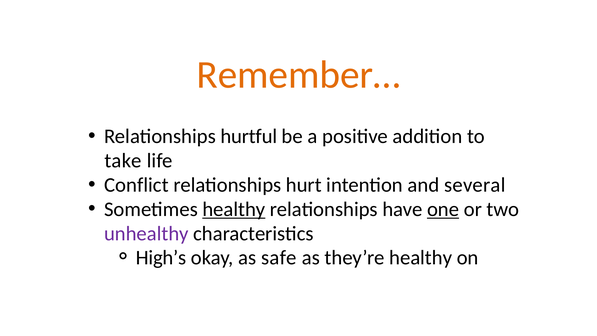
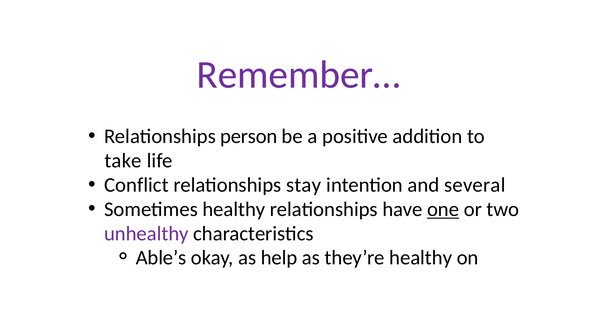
Remember… colour: orange -> purple (298, 75)
hurtful: hurtful -> person (249, 136)
hurt: hurt -> stay (304, 185)
healthy underline: present -> none (234, 209)
High’s: High’s -> Able’s (161, 258)
safe: safe -> help (279, 258)
